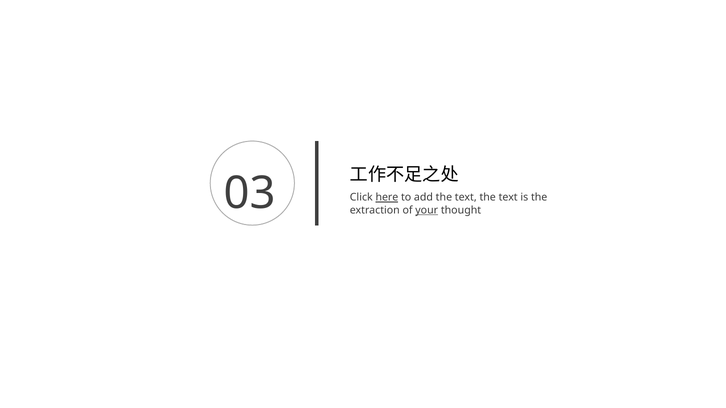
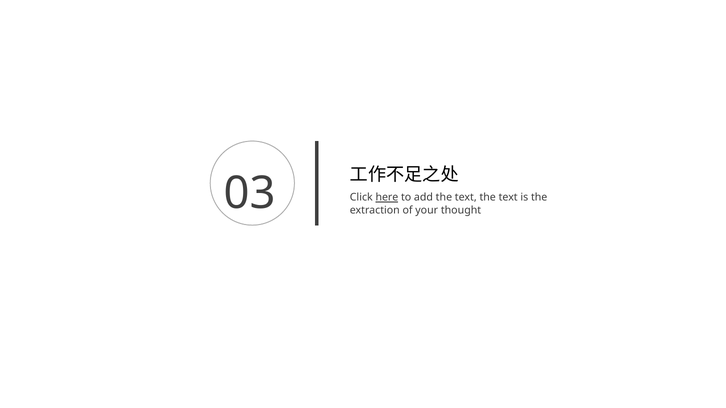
your underline: present -> none (427, 210)
